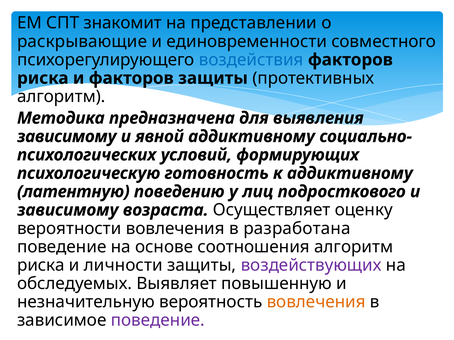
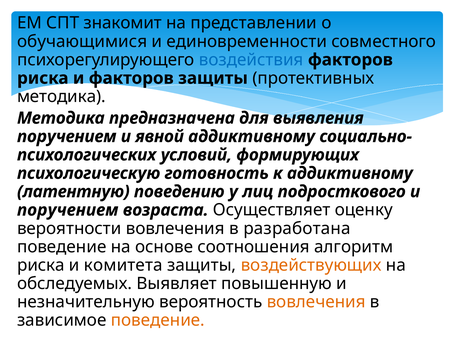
раскрывающие: раскрывающие -> обучающимися (82, 41)
алгоритм: алгоритм -> методика (61, 97)
зависимому: зависимому -> поручением (67, 137)
зависимому: зависимому -> поручением (68, 210)
личности: личности -> комитета (123, 266)
воздействующих colour: purple -> orange (311, 266)
поведение colour: purple -> orange (158, 321)
